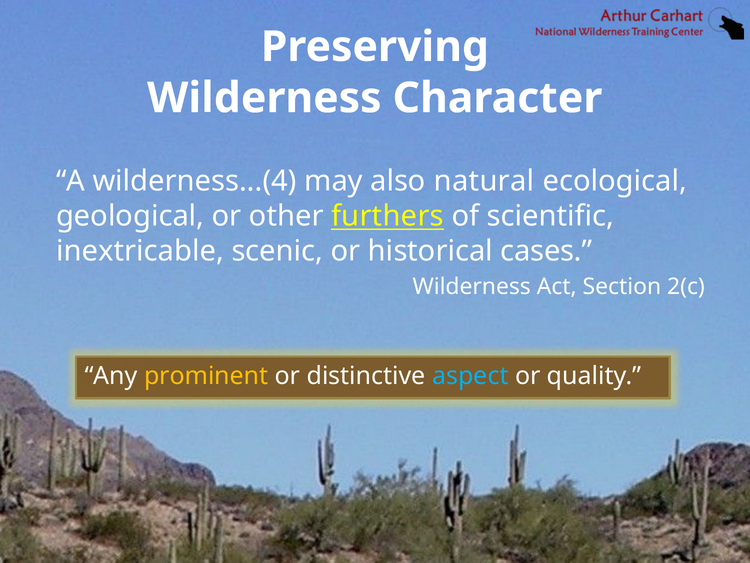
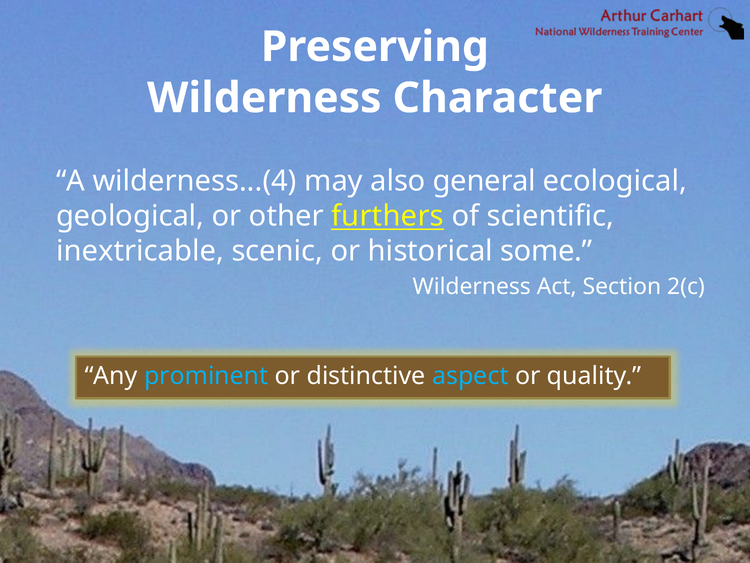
natural: natural -> general (484, 181)
cases: cases -> some (546, 251)
prominent colour: yellow -> light blue (206, 376)
